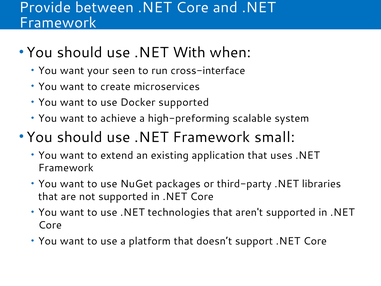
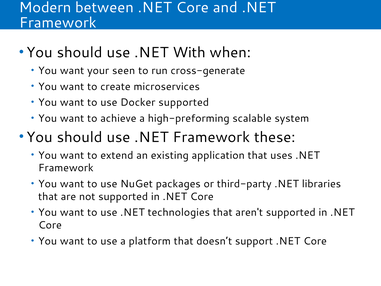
Provide: Provide -> Modern (45, 7)
cross-interface: cross-interface -> cross-generate (208, 71)
small: small -> these (275, 137)
